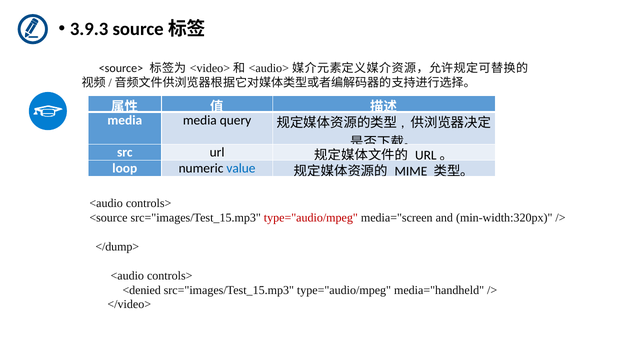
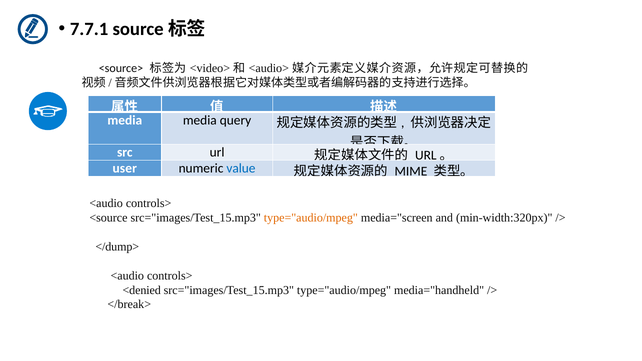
3.9.3: 3.9.3 -> 7.7.1 (89, 29)
loop: loop -> user (125, 169)
type="audio/mpeg colour: red -> orange (311, 218)
</video>: </video> -> </break> (129, 305)
